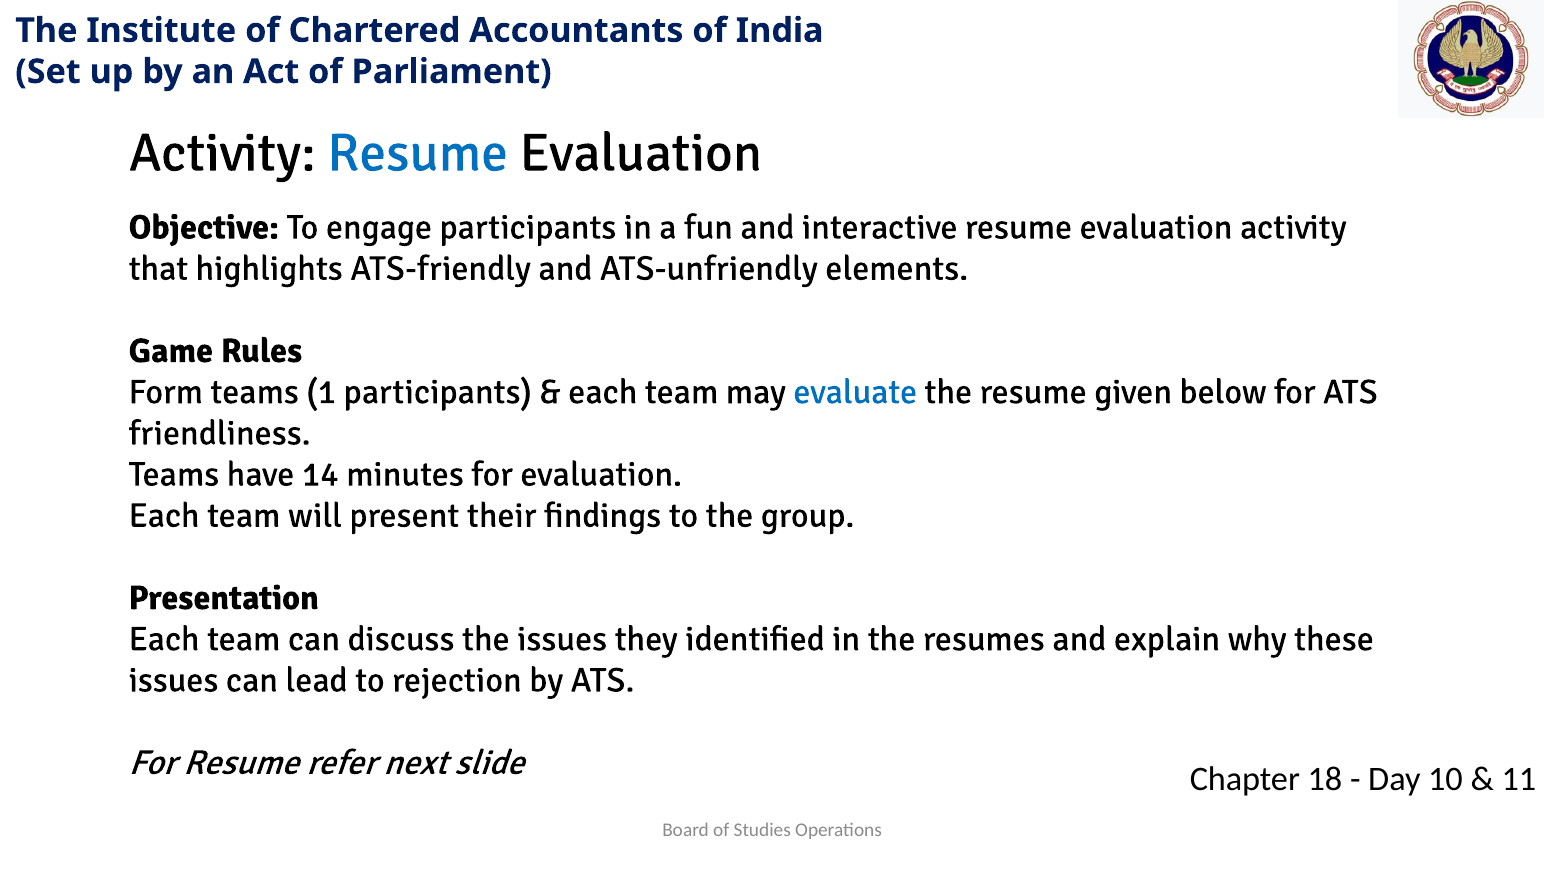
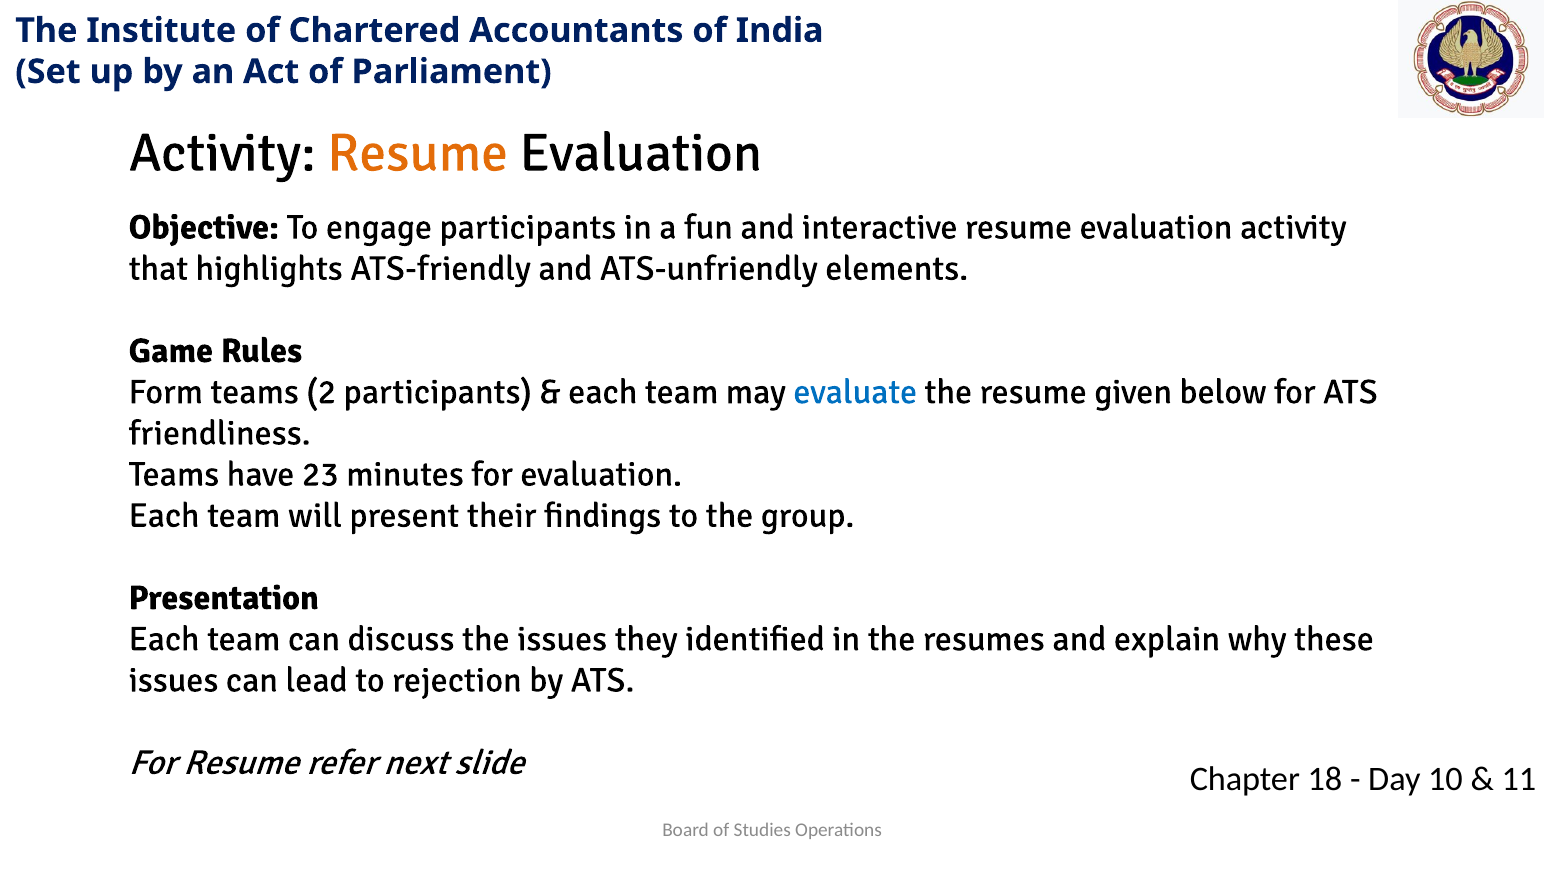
Resume colour: blue -> orange (418, 153)
1: 1 -> 2 (321, 392)
14: 14 -> 23 (320, 474)
